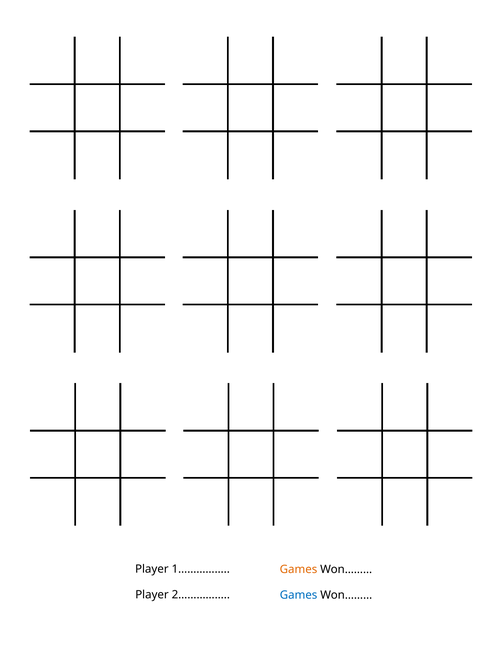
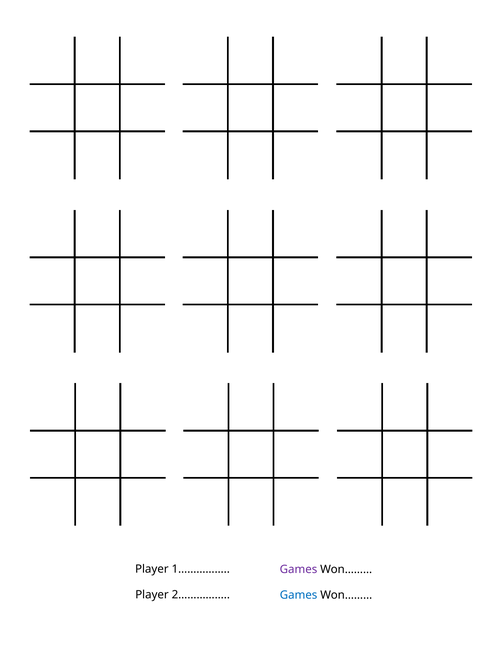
Games colour: orange -> purple (298, 569)
